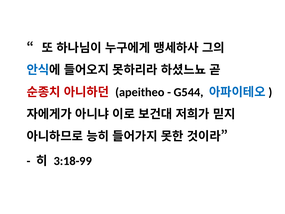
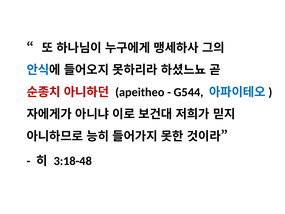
3:18-99: 3:18-99 -> 3:18-48 (73, 161)
